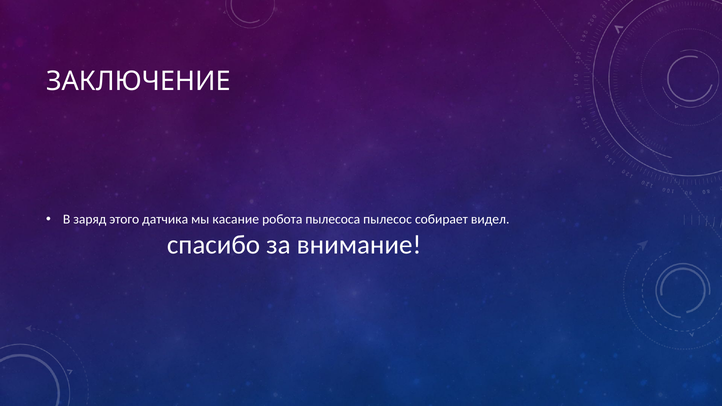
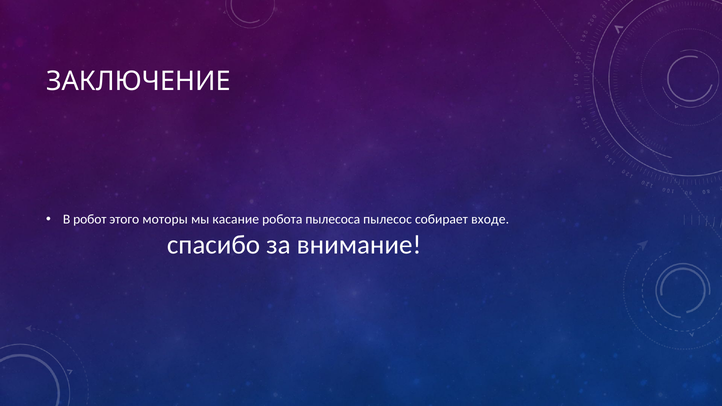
заряд: заряд -> робот (90, 220)
датчика: датчика -> моторы (165, 220)
видел: видел -> входе (490, 220)
